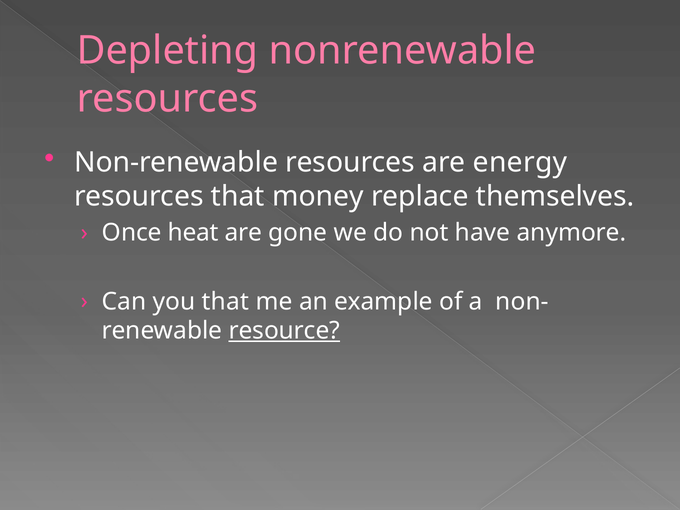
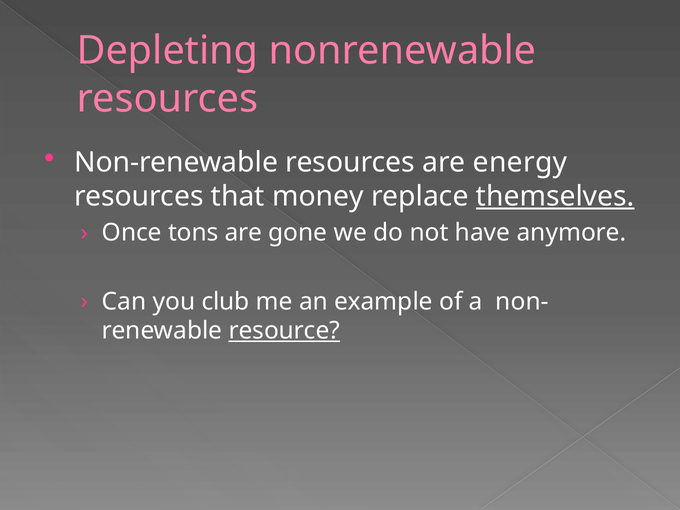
themselves underline: none -> present (555, 196)
heat: heat -> tons (193, 233)
you that: that -> club (226, 301)
